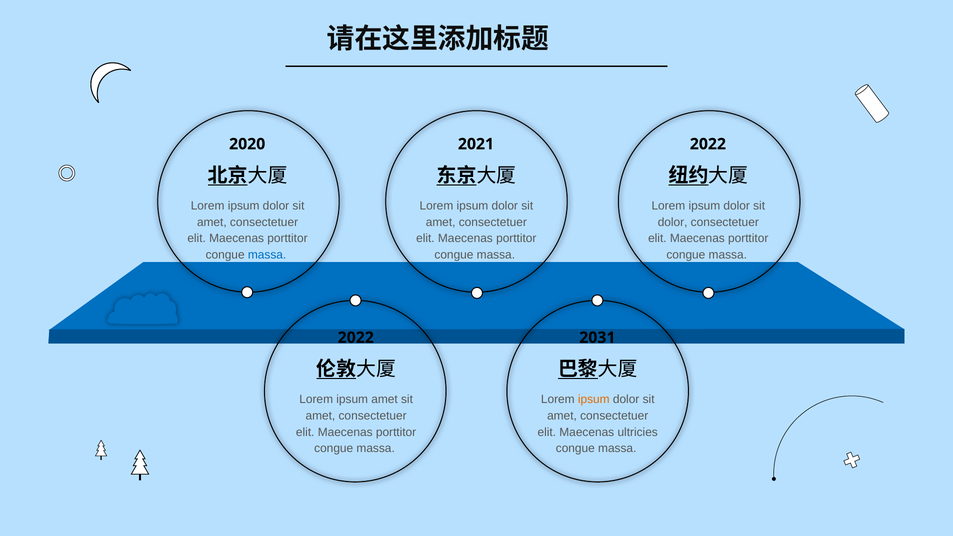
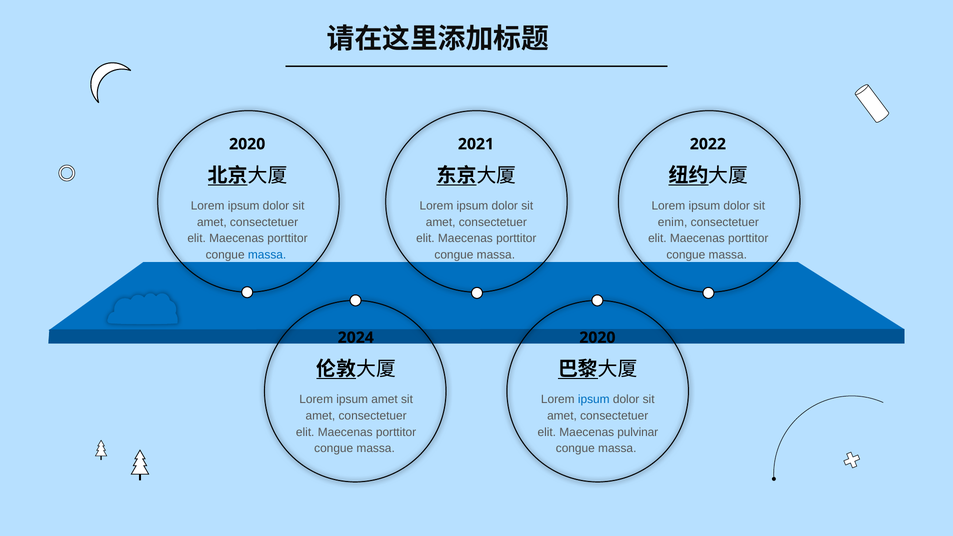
dolor: dolor -> enim (673, 222)
2022: 2022 -> 2024 (356, 338)
2031: 2031 -> 2020 (597, 338)
ipsum colour: orange -> blue (594, 400)
ultricies: ultricies -> pulvinar (638, 432)
